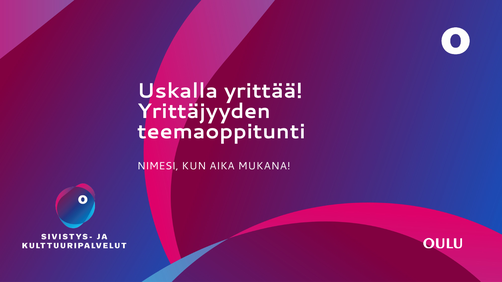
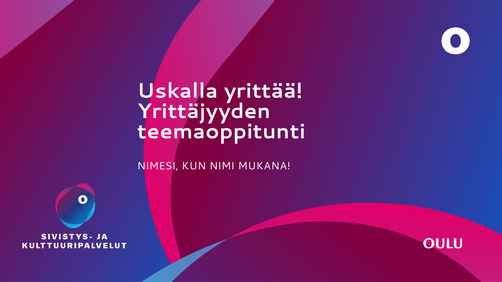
AIKA: AIKA -> NIMI (222, 166)
